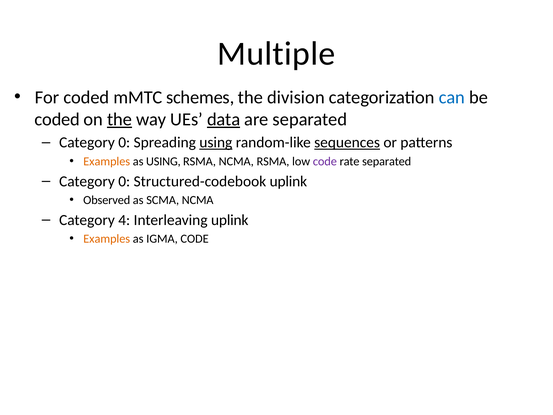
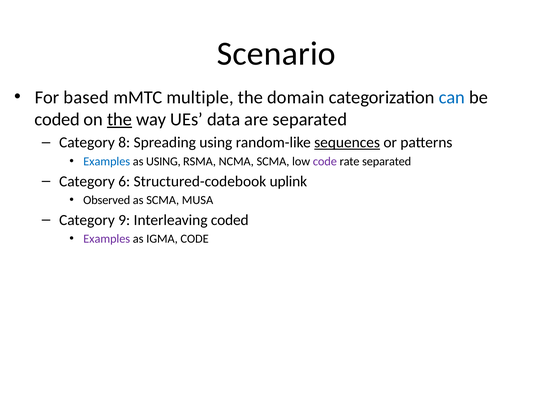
Multiple: Multiple -> Scenario (276, 54)
For coded: coded -> based (86, 97)
schemes: schemes -> multiple (200, 97)
division: division -> domain (296, 97)
data underline: present -> none (224, 119)
0: 0 -> 8 (124, 142)
using underline: present -> none (216, 142)
Examples colour: orange -> blue (107, 161)
NCMA RSMA: RSMA -> SCMA (273, 161)
0: 0 -> 6 (124, 181)
SCMA NCMA: NCMA -> MUSA (198, 200)
4: 4 -> 9 (124, 220)
Interleaving uplink: uplink -> coded (230, 220)
Examples colour: orange -> purple (107, 239)
